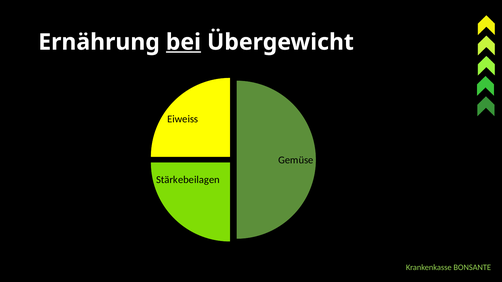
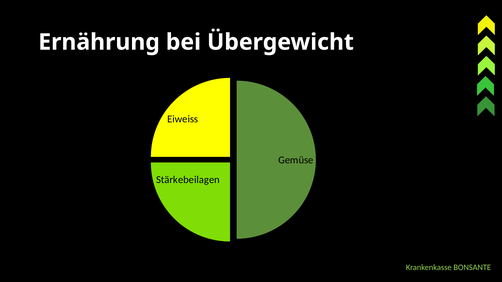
bei underline: present -> none (183, 42)
